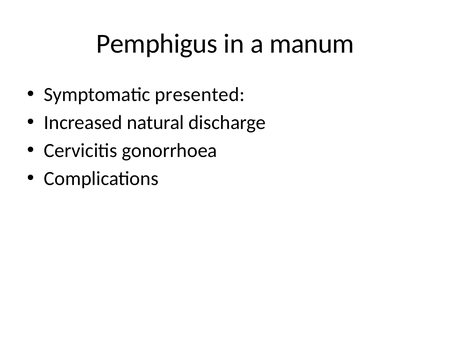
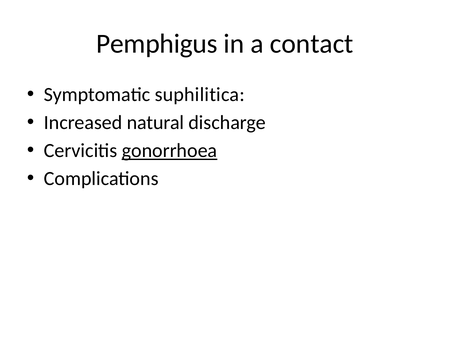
manum: manum -> contact (312, 44)
presented: presented -> suphilitica (200, 94)
gonorrhoea underline: none -> present (169, 150)
